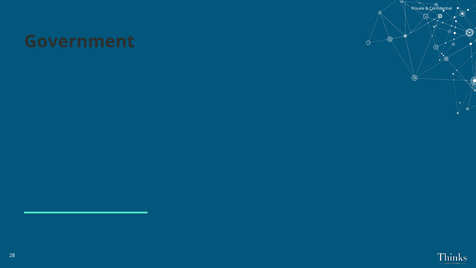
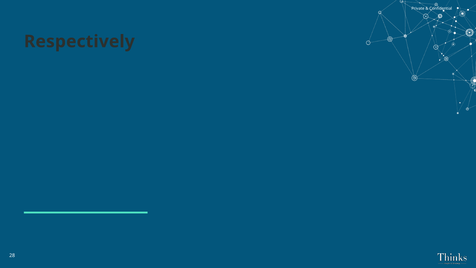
Government: Government -> Respectively (79, 41)
